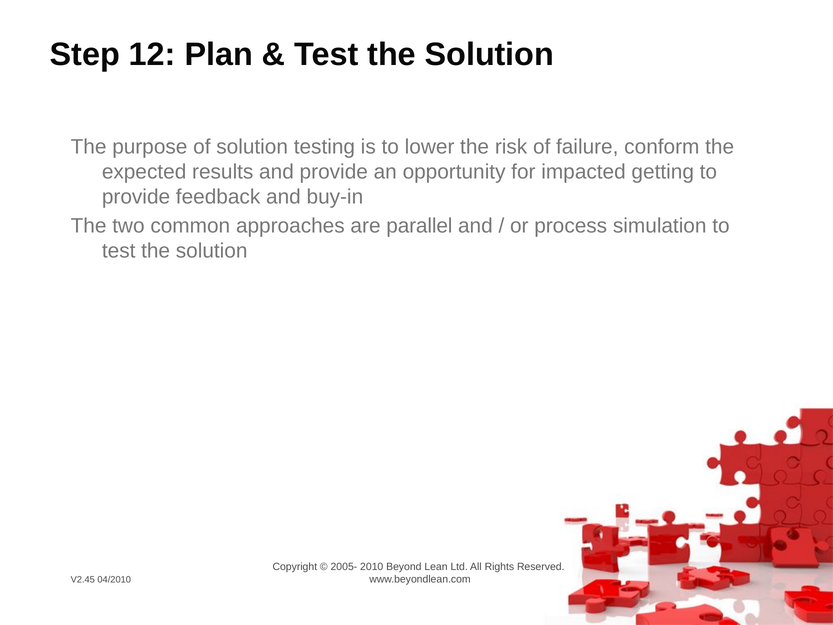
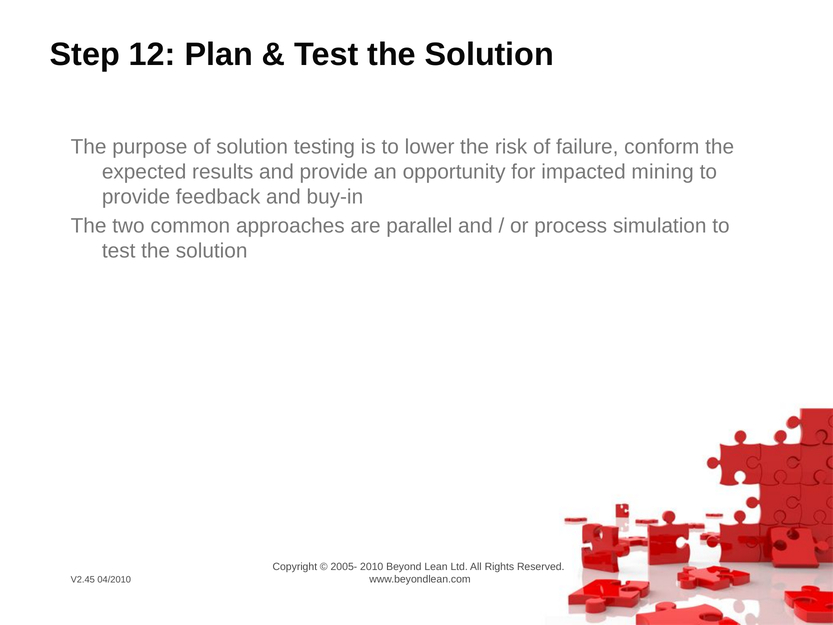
getting: getting -> mining (663, 172)
